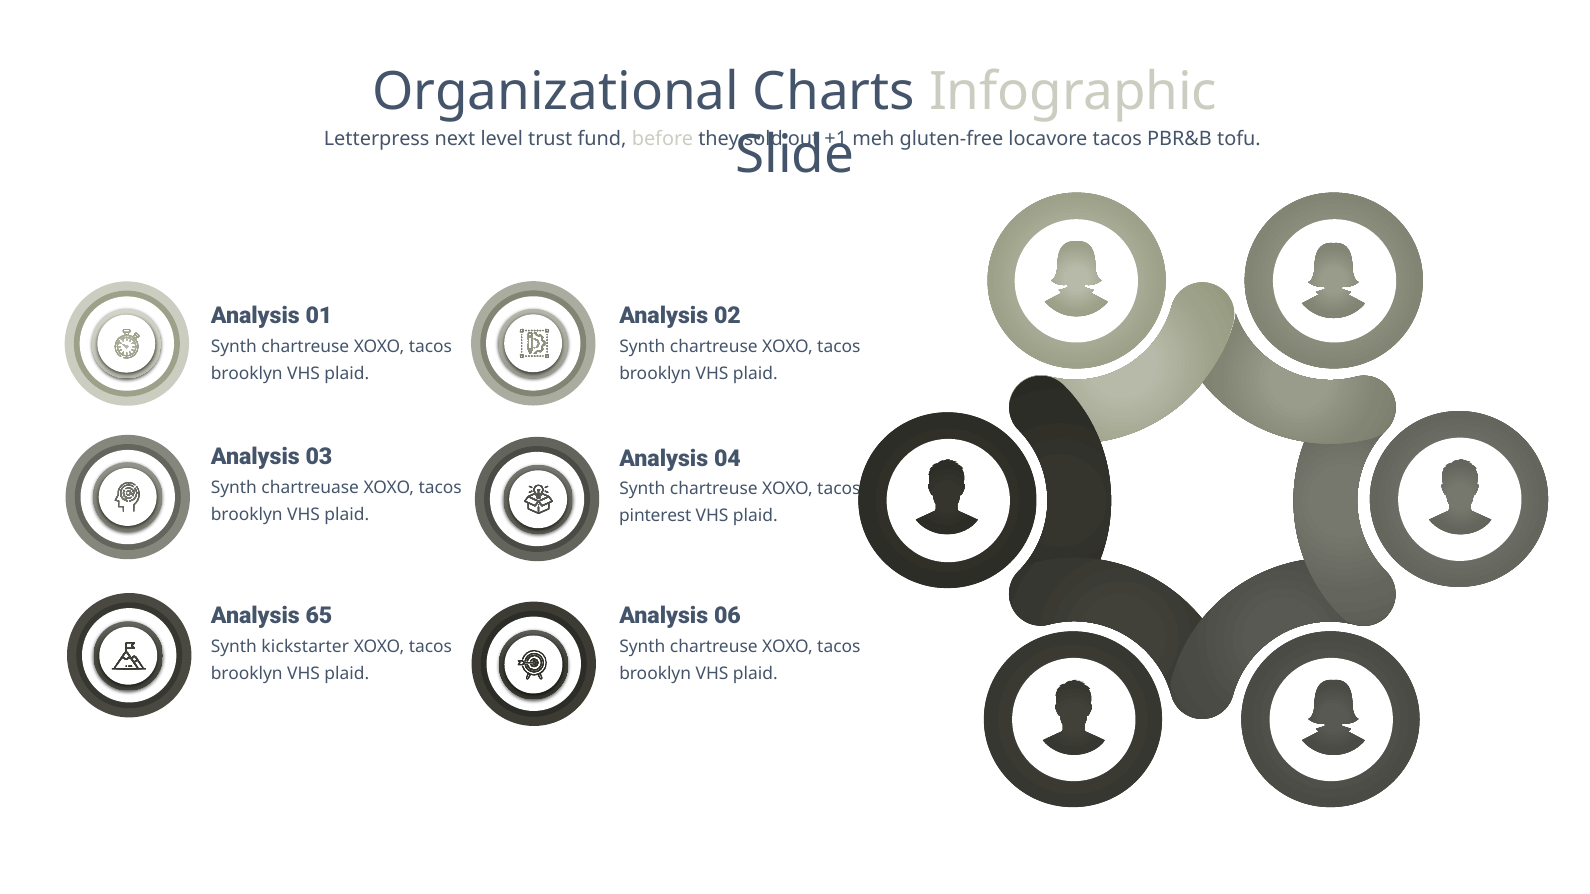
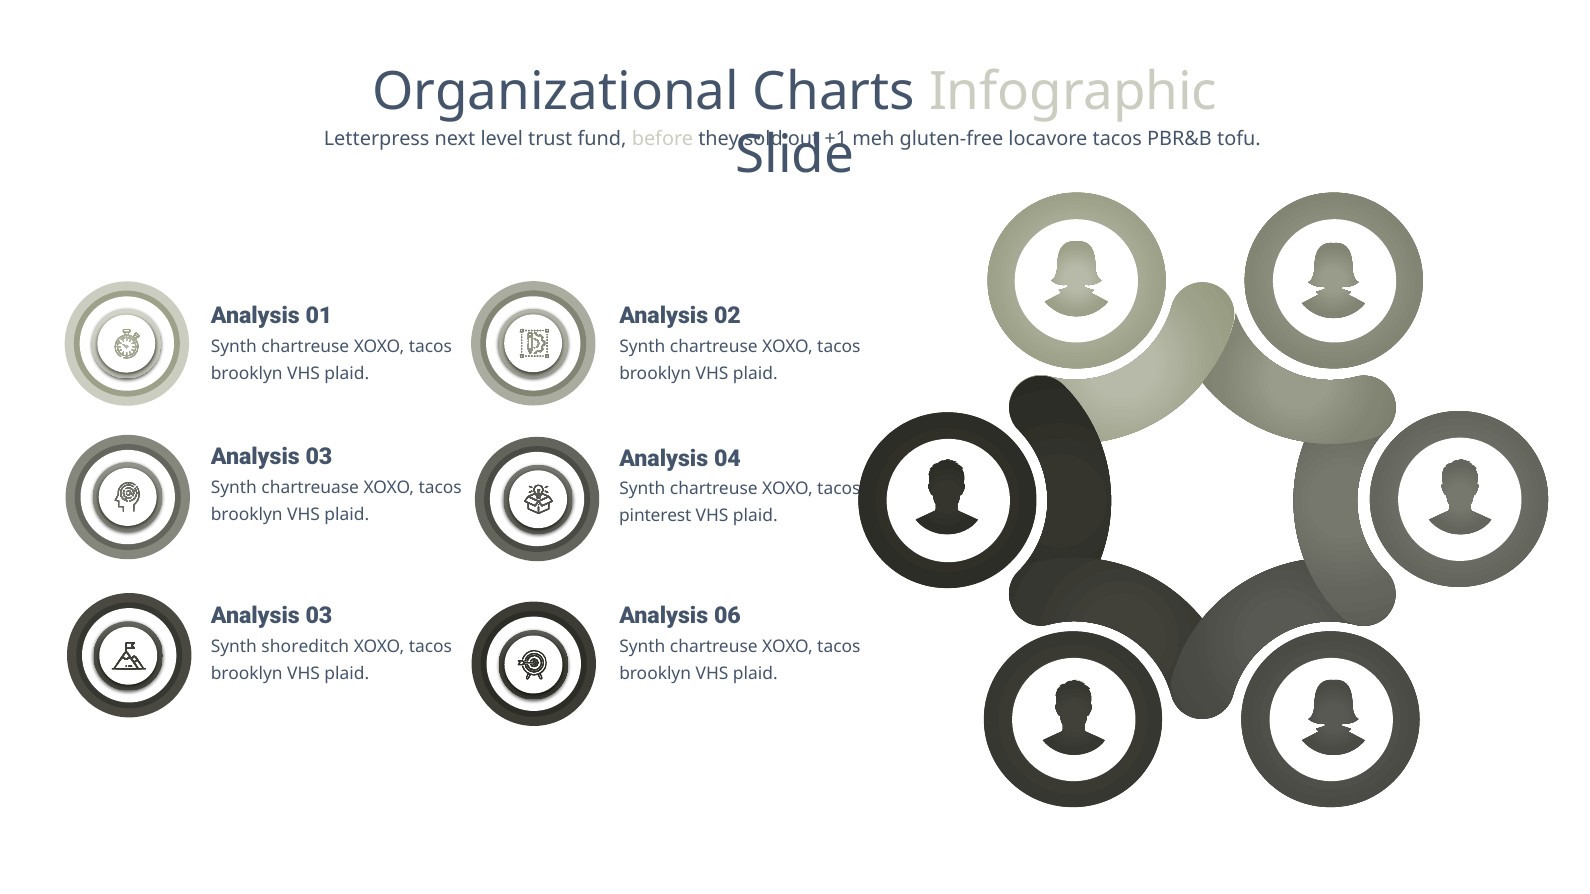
65: 65 -> 03 (319, 616)
kickstarter: kickstarter -> shoreditch (305, 647)
